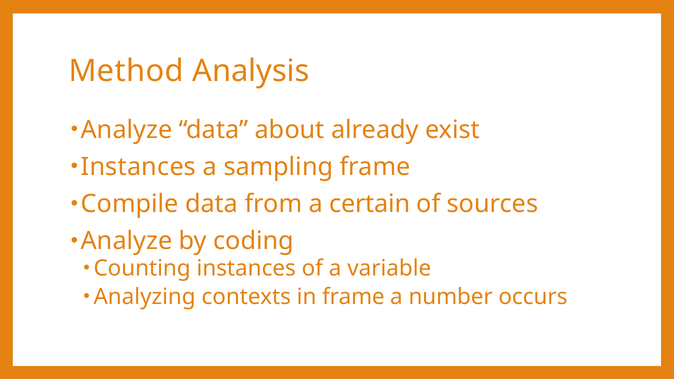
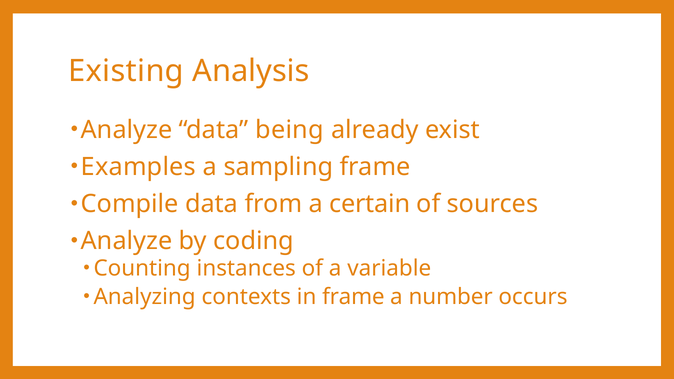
Method: Method -> Existing (126, 71)
about: about -> being (290, 130)
Instances: Instances -> Examples (138, 167)
